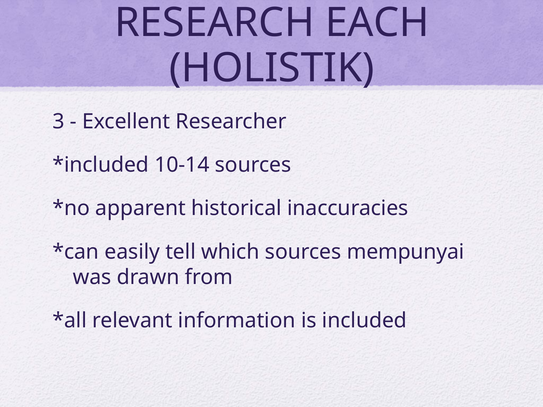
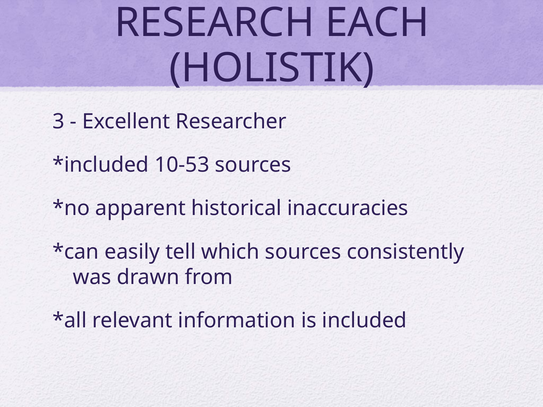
10-14: 10-14 -> 10-53 (182, 165)
mempunyai: mempunyai -> consistently (406, 252)
